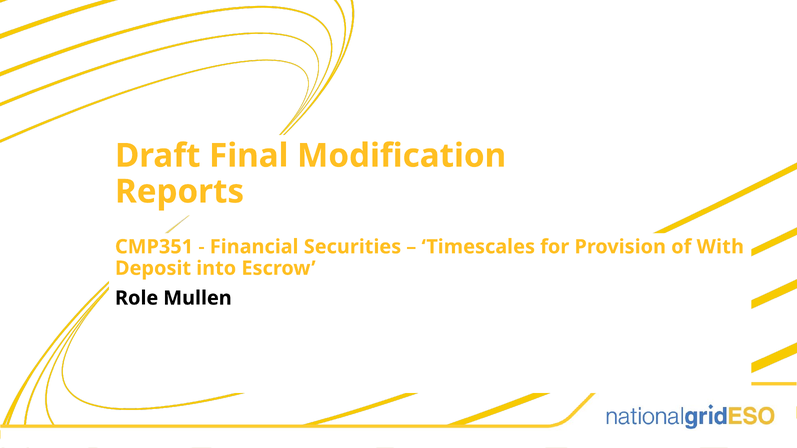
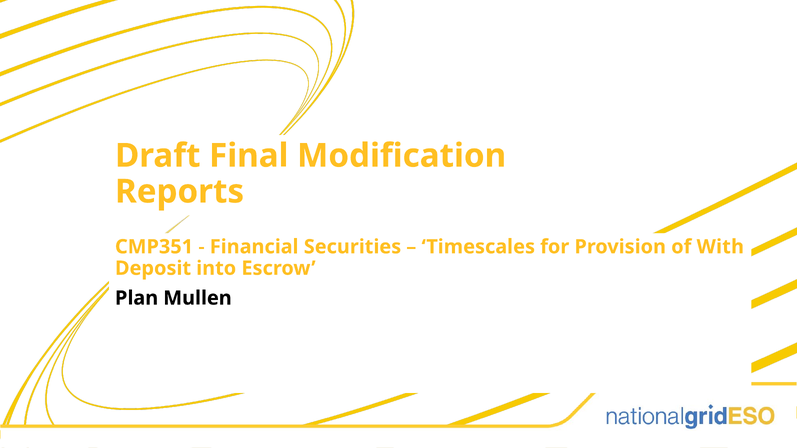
Role: Role -> Plan (137, 298)
